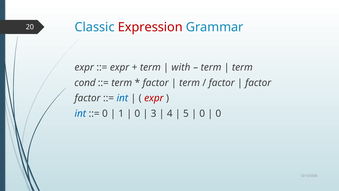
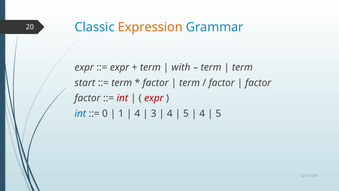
Expression colour: red -> orange (150, 27)
cond: cond -> start (85, 83)
int colour: blue -> red (122, 98)
0: 0 -> 4 (137, 113)
0: 0 -> 4 (202, 113)
0: 0 -> 5 (218, 113)
